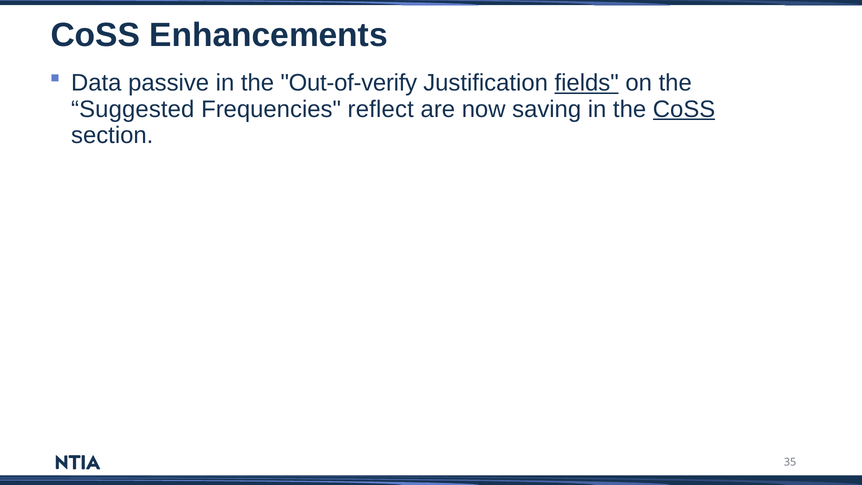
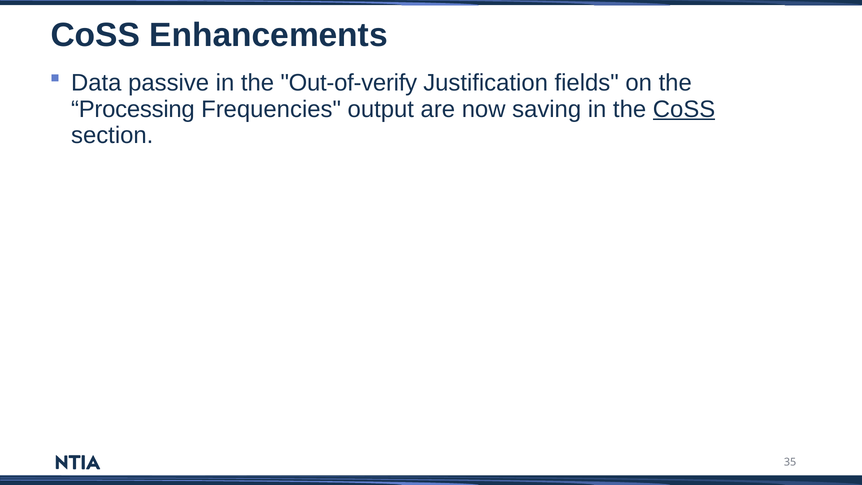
fields underline: present -> none (587, 83)
Suggested: Suggested -> Processing (133, 109)
reflect: reflect -> output (381, 109)
